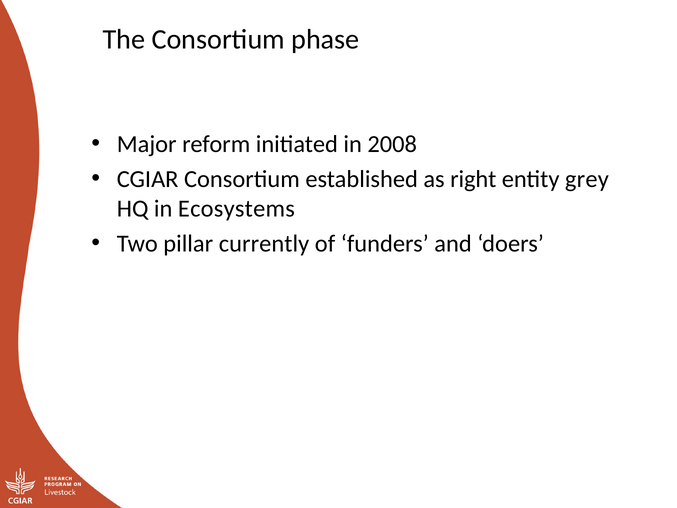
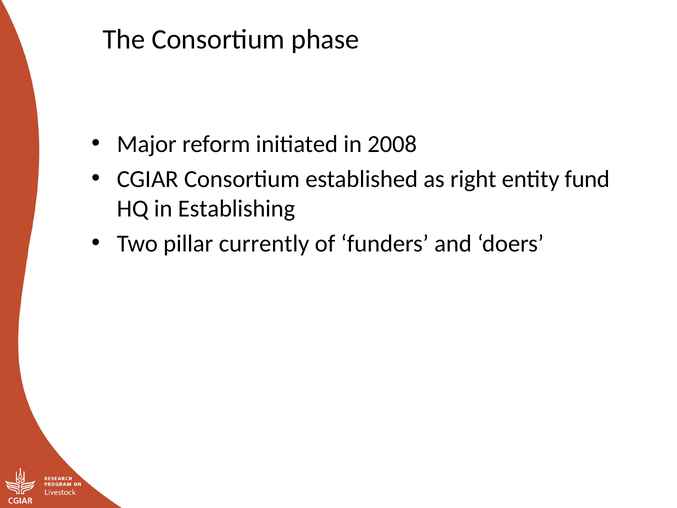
grey: grey -> fund (587, 179)
Ecosystems: Ecosystems -> Establishing (237, 208)
